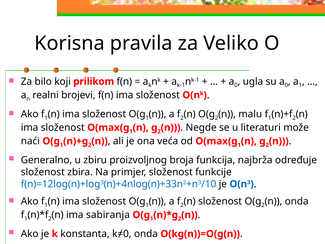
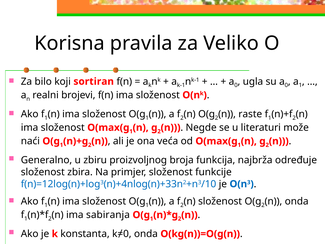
prilikom: prilikom -> sortiran (94, 81)
malu: malu -> raste (250, 114)
